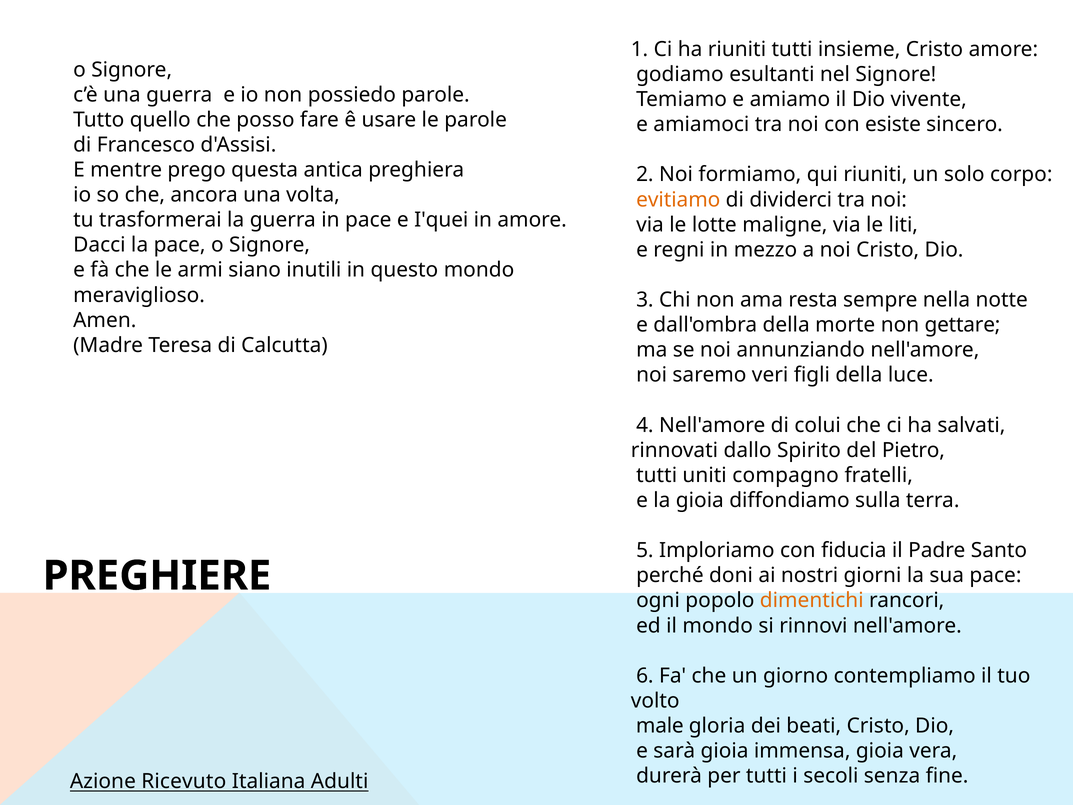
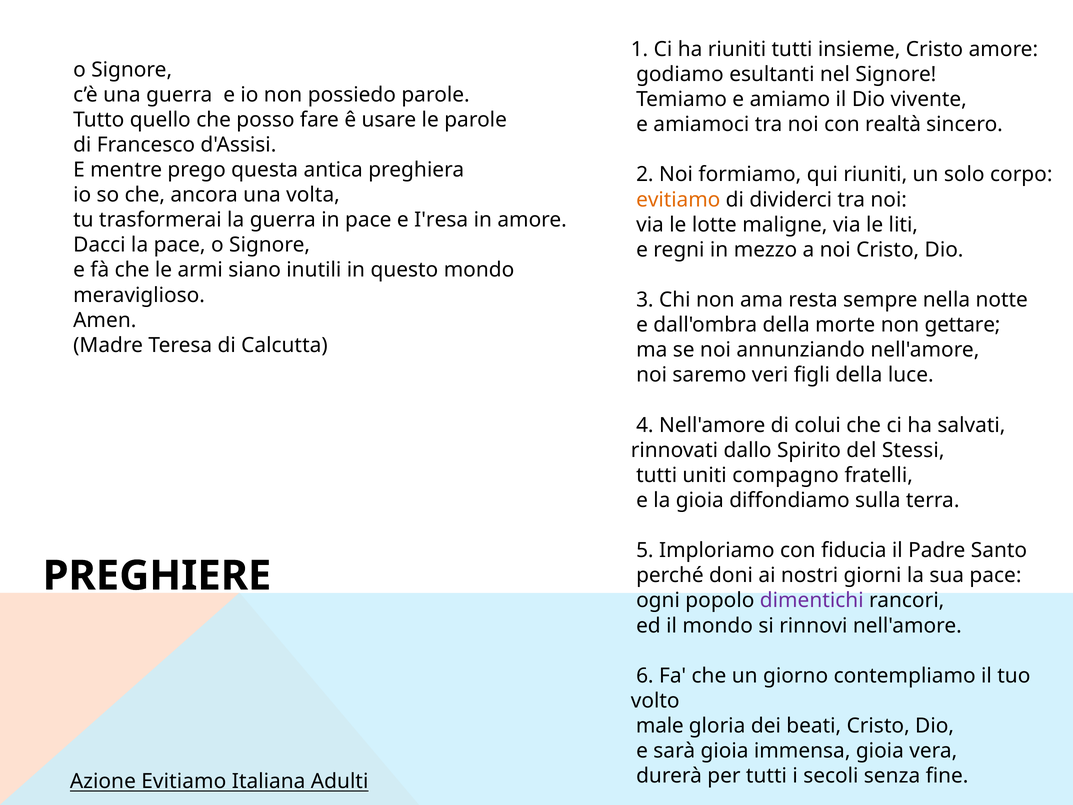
esiste: esiste -> realtà (893, 124)
I'quei: I'quei -> I'resa (441, 220)
Pietro: Pietro -> Stessi (913, 450)
dimentichi colour: orange -> purple (812, 600)
Azione Ricevuto: Ricevuto -> Evitiamo (184, 781)
